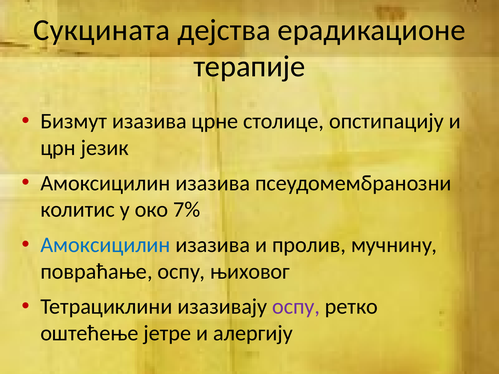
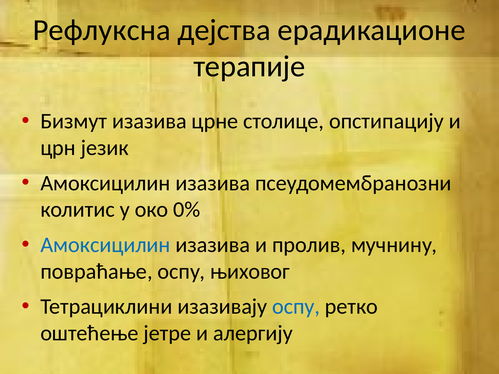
Сукцината: Сукцината -> Рефлуксна (102, 30)
7%: 7% -> 0% (187, 210)
оспу colour: purple -> blue (296, 307)
